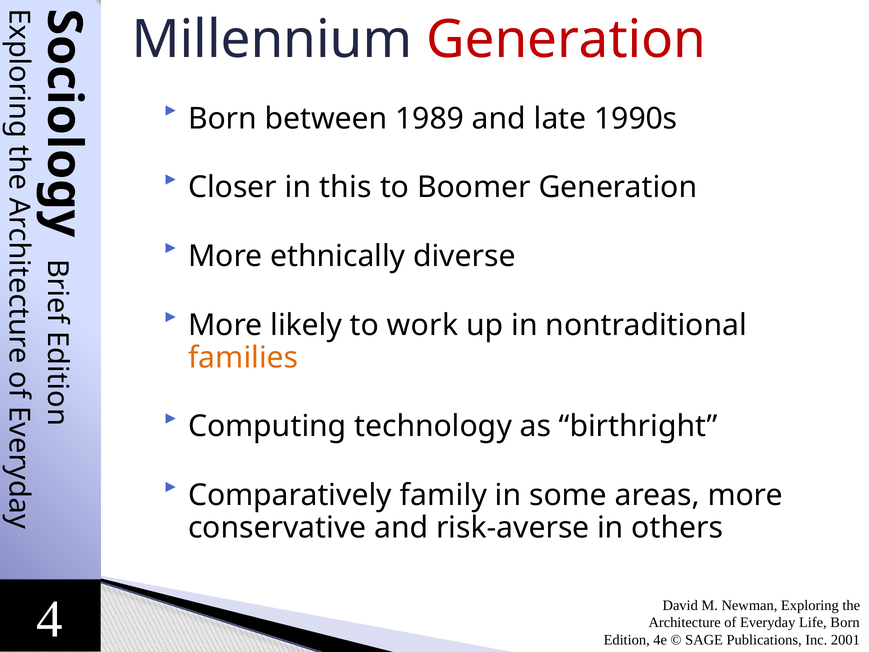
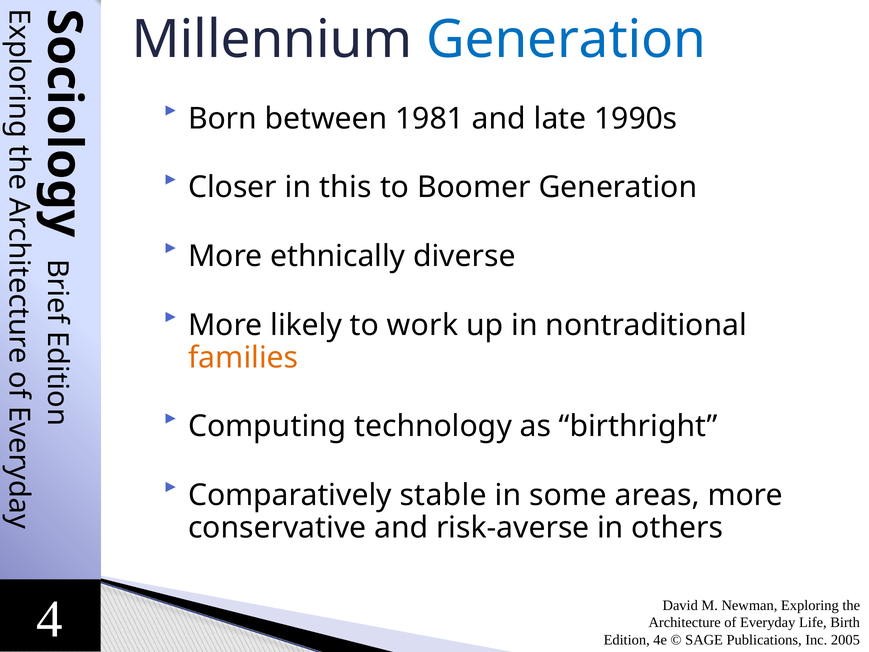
Generation colour: red -> blue (566, 40)
1989: 1989 -> 1981 (430, 119)
family: family -> stable (443, 495)
Life Born: Born -> Birth (845, 622)
2001: 2001 -> 2005 (845, 640)
